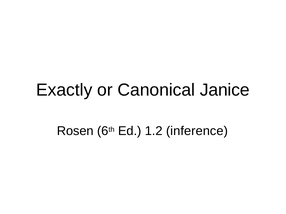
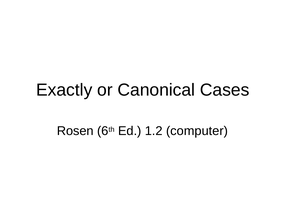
Janice: Janice -> Cases (225, 90)
inference: inference -> computer (197, 131)
